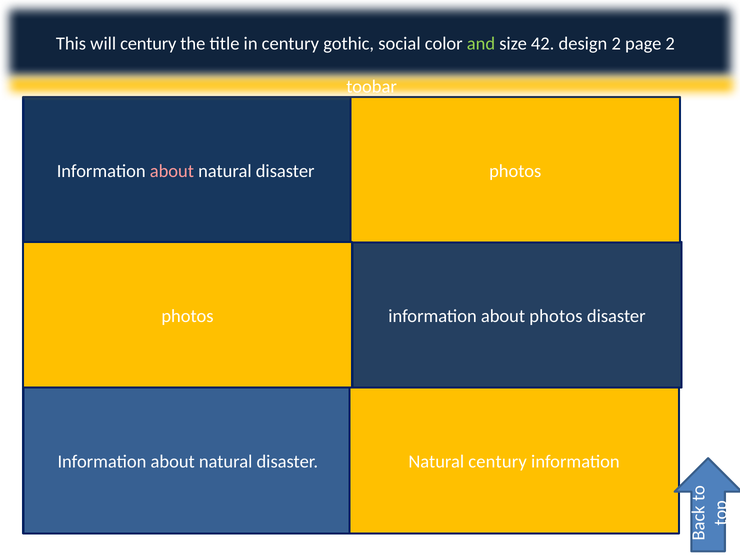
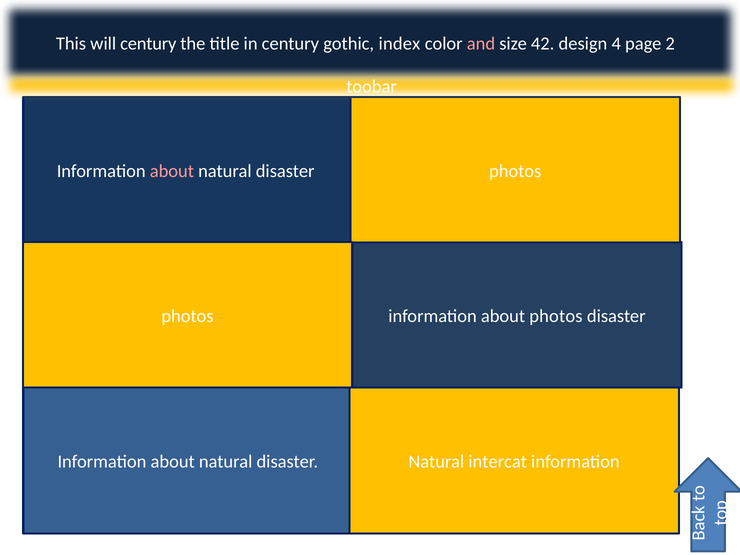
social: social -> index (399, 44)
and colour: light green -> pink (481, 44)
design 2: 2 -> 4 (616, 44)
Natural century: century -> intercat (498, 462)
